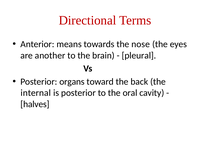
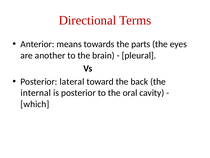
nose: nose -> parts (141, 44)
organs: organs -> lateral (72, 81)
halves: halves -> which (35, 104)
